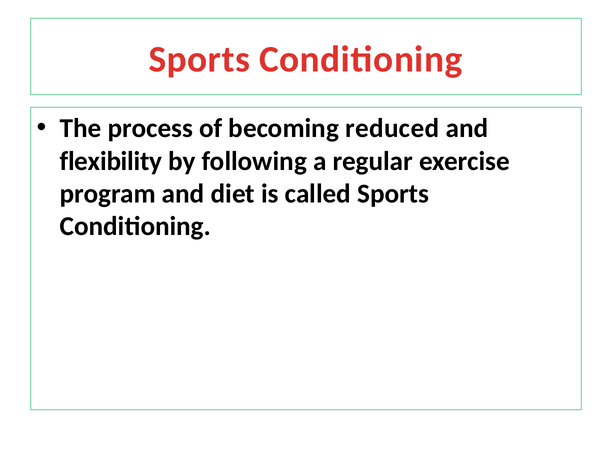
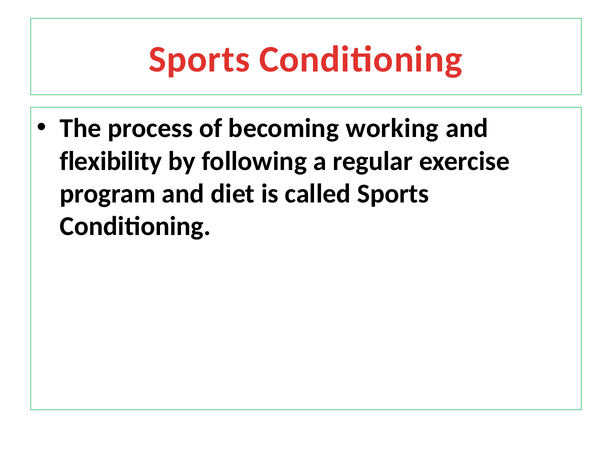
reduced: reduced -> working (392, 128)
